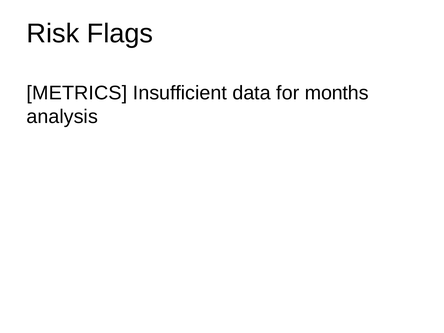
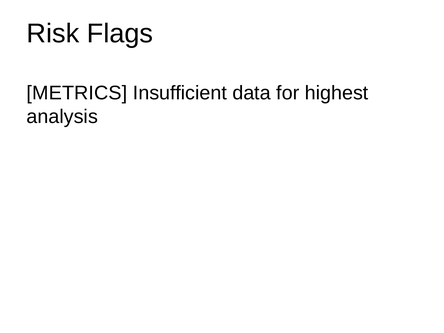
months: months -> highest (337, 93)
